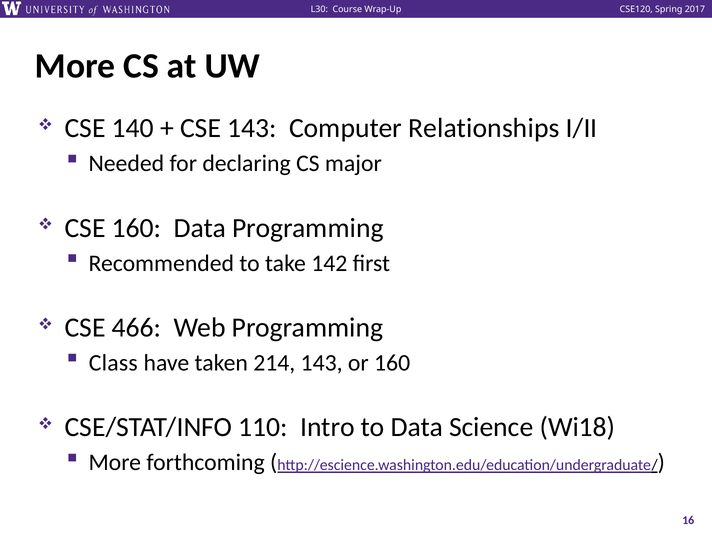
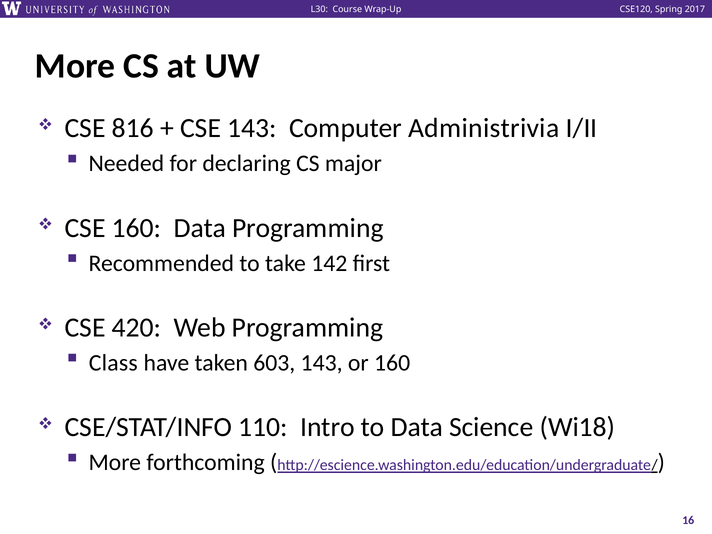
140: 140 -> 816 (133, 128)
Relationships: Relationships -> Administrivia (484, 128)
466: 466 -> 420 (137, 328)
214: 214 -> 603 (274, 363)
